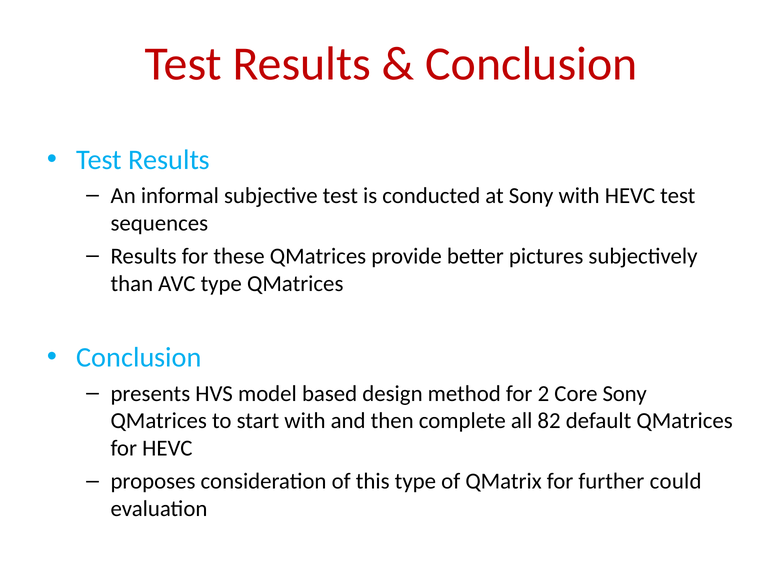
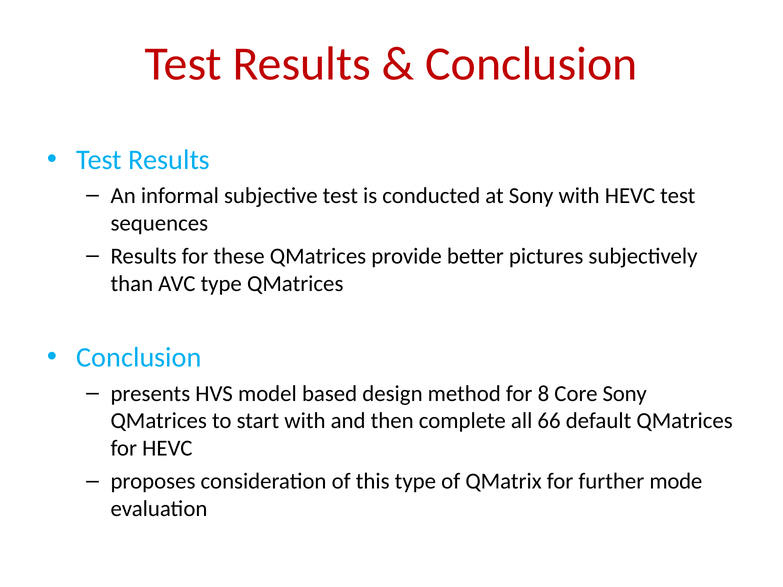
2: 2 -> 8 (543, 394)
82: 82 -> 66 (549, 421)
could: could -> mode (676, 482)
